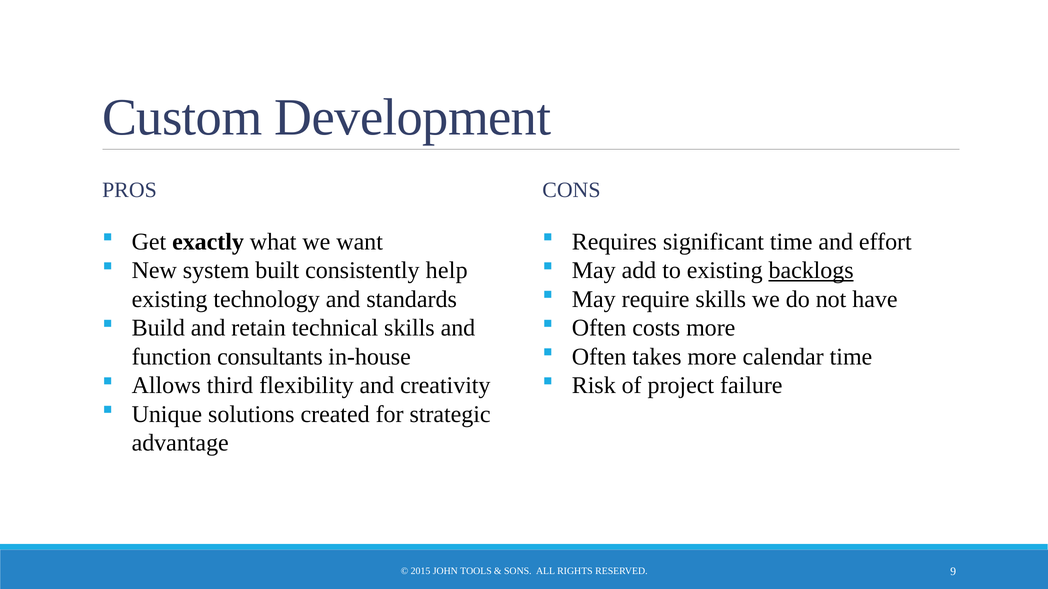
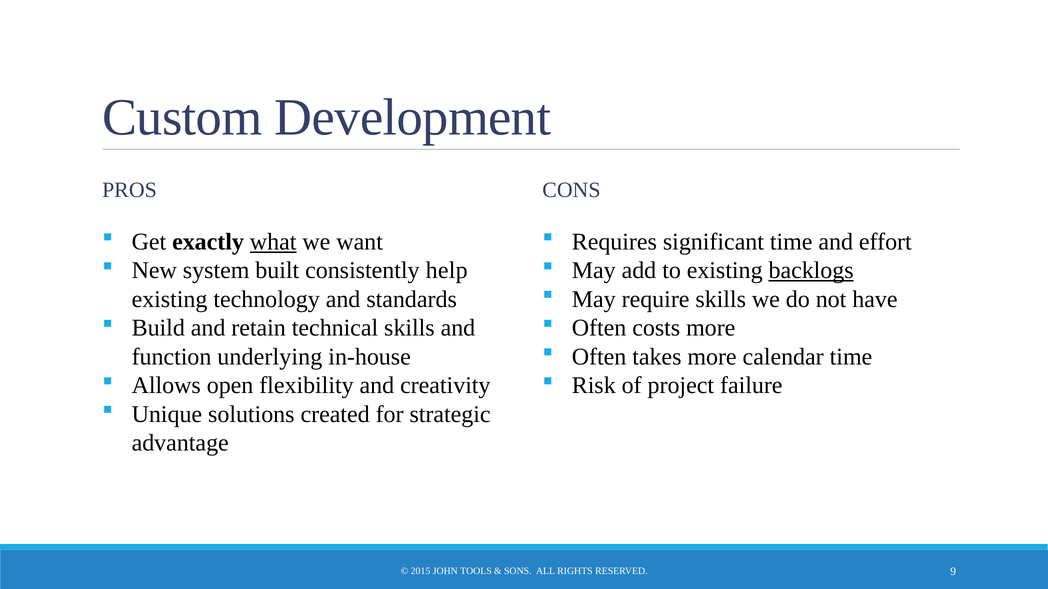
what underline: none -> present (273, 242)
consultants: consultants -> underlying (270, 357)
third: third -> open (230, 386)
